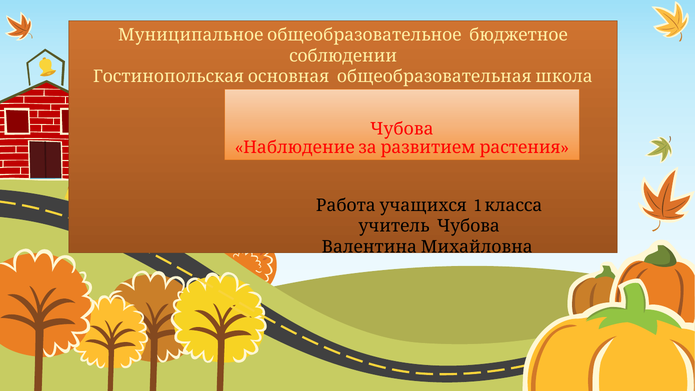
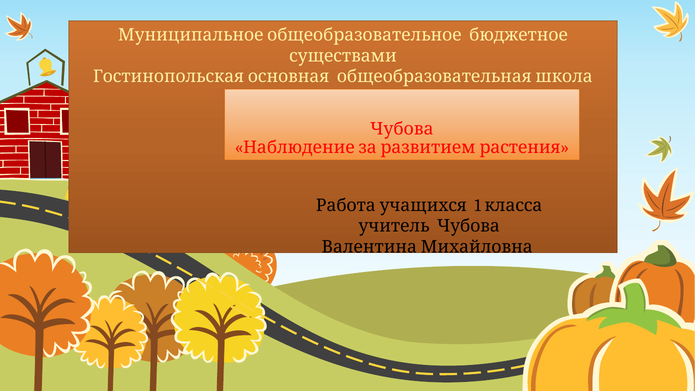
соблюдении: соблюдении -> существами (343, 56)
